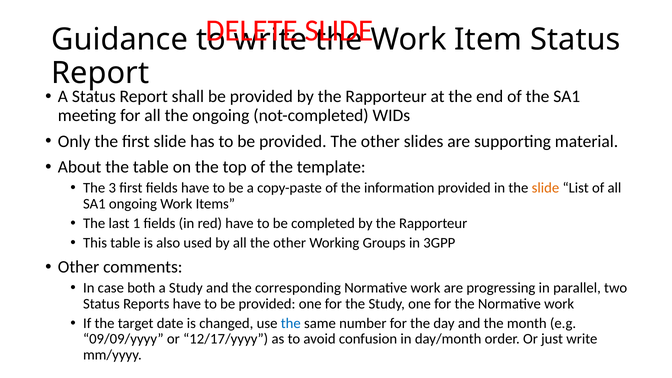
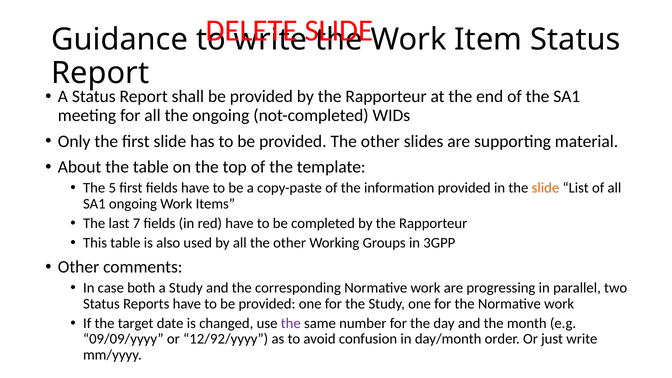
3: 3 -> 5 (112, 188)
1: 1 -> 7 (136, 223)
the colour: blue -> purple (291, 323)
12/17/yyyy: 12/17/yyyy -> 12/92/yyyy (226, 339)
